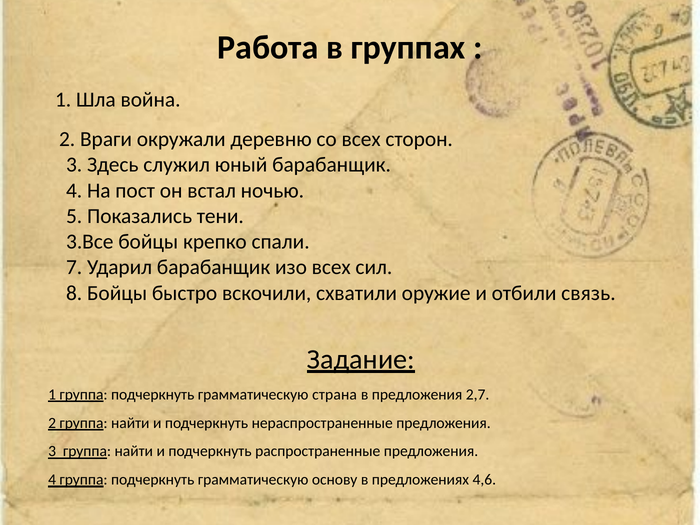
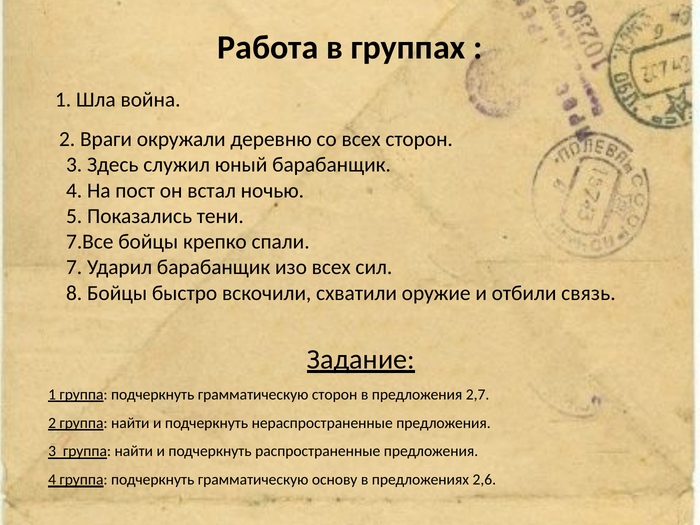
3.Все: 3.Все -> 7.Все (90, 242)
грамматическую страна: страна -> сторон (335, 395)
4,6: 4,6 -> 2,6 (484, 480)
